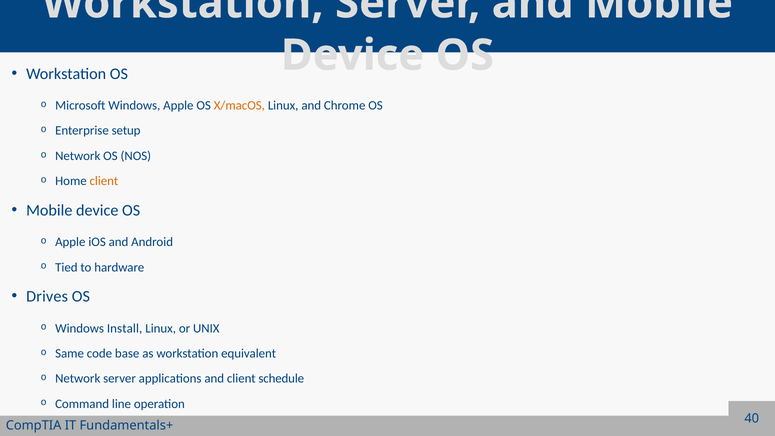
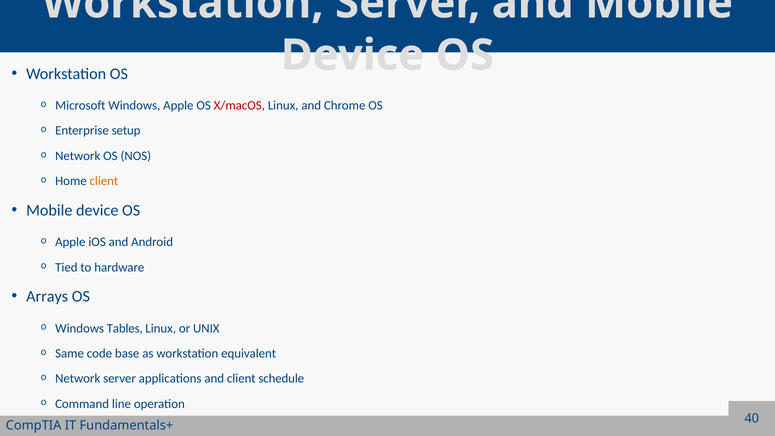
X/macOS colour: orange -> red (239, 106)
Drives: Drives -> Arrays (47, 296)
Install: Install -> Tables (125, 328)
